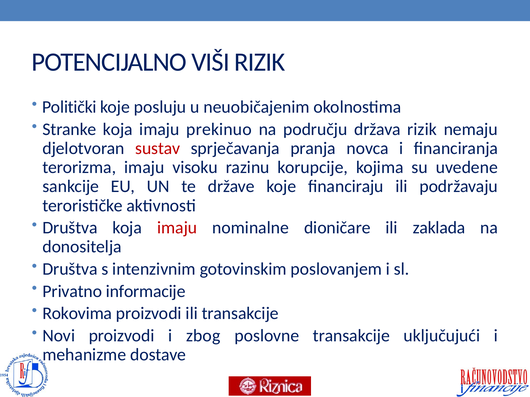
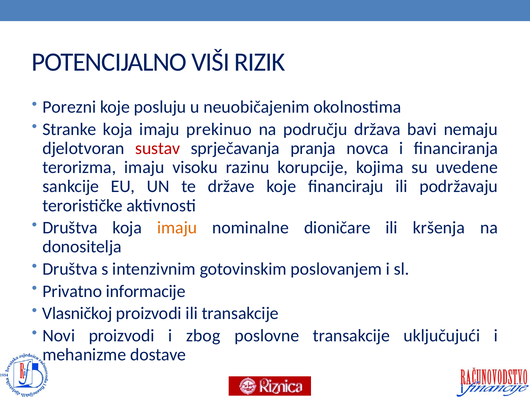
Politički: Politički -> Porezni (69, 107)
država rizik: rizik -> bavi (422, 129)
imaju colour: red -> orange (177, 228)
zaklada: zaklada -> kršenja (439, 228)
Rokovima: Rokovima -> Vlasničkoj (77, 314)
